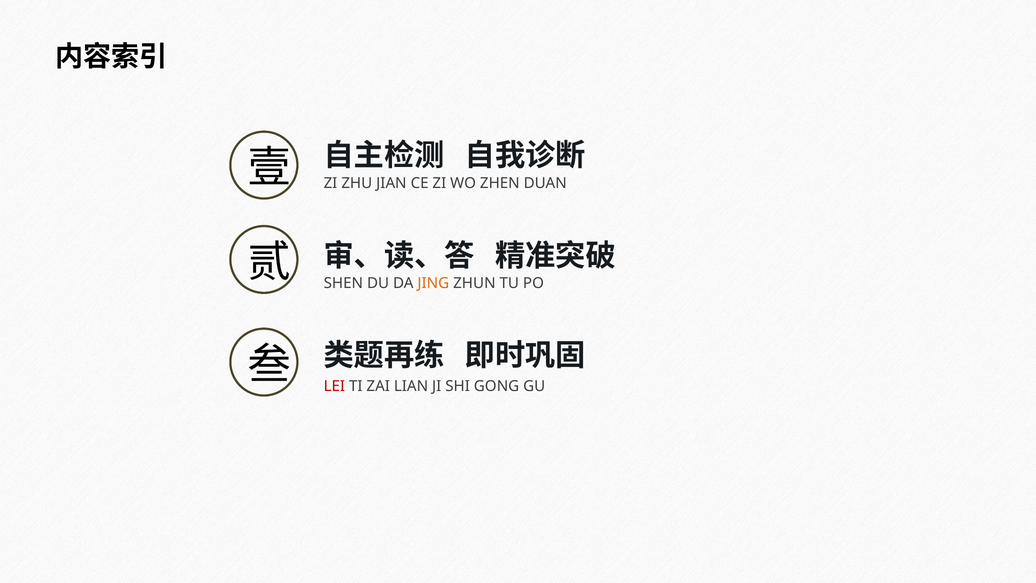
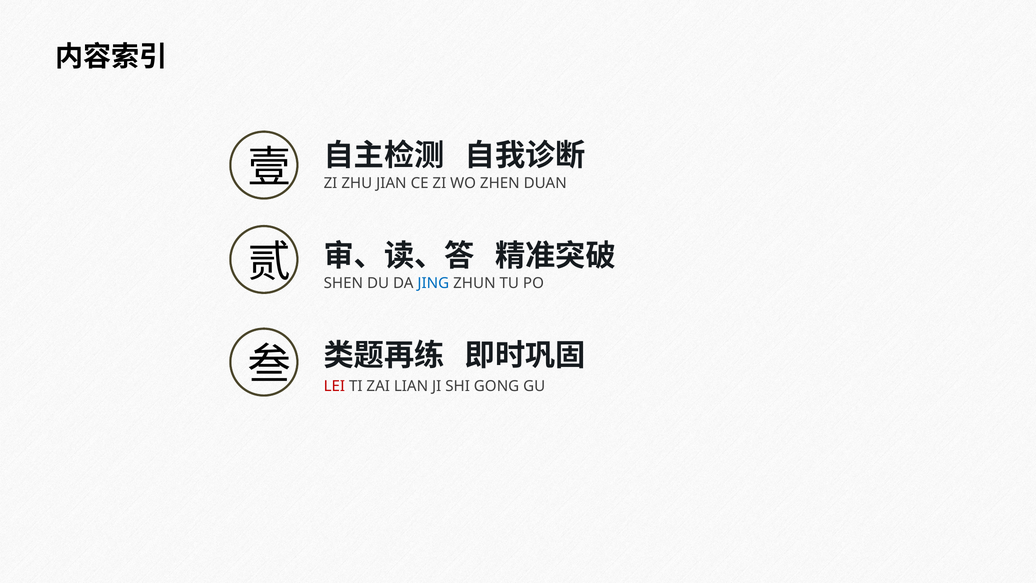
JING colour: orange -> blue (433, 283)
